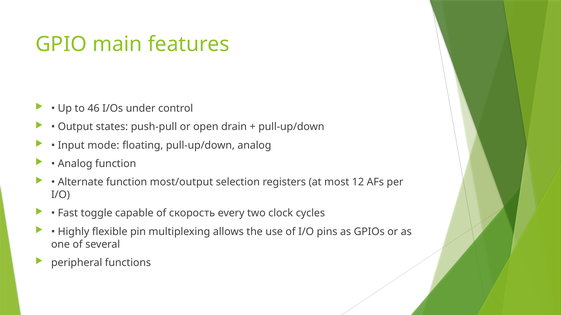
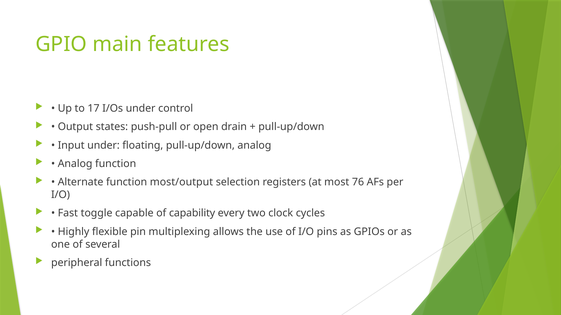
46: 46 -> 17 (94, 109)
Input mode: mode -> under (103, 146)
12: 12 -> 76 (358, 182)
скорость: скорость -> capability (192, 214)
